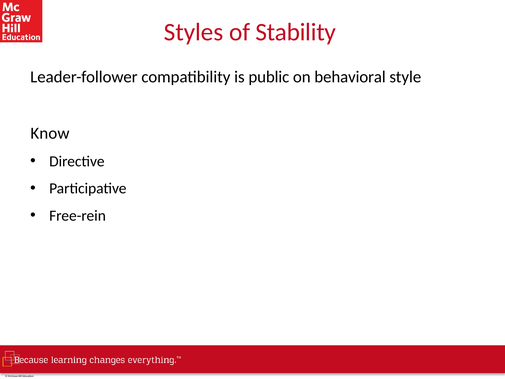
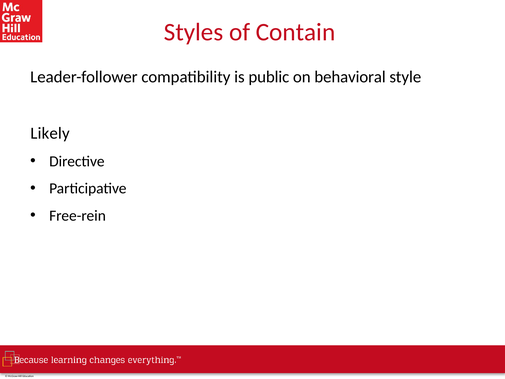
Stability: Stability -> Contain (296, 32)
Know: Know -> Likely (50, 133)
